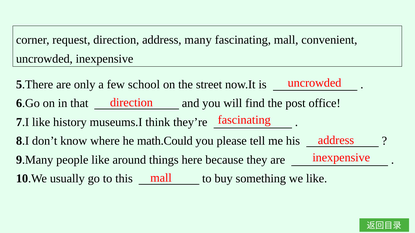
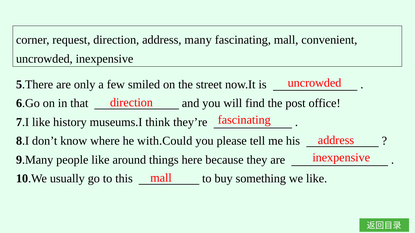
school: school -> smiled (144, 85)
math.Could: math.Could -> with.Could (165, 141)
